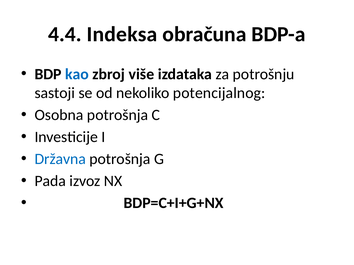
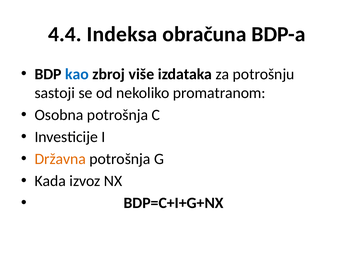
potencijalnog: potencijalnog -> promatranom (219, 93)
Državna colour: blue -> orange (60, 159)
Pada: Pada -> Kada (50, 181)
